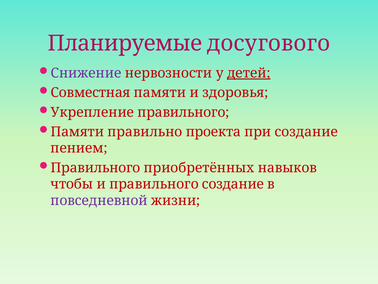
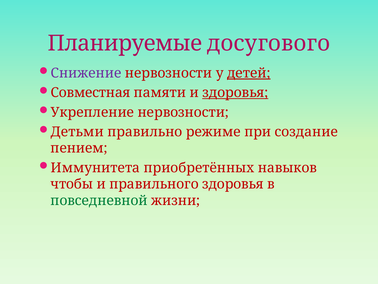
здоровья underline: none -> present (235, 93)
Укрепление правильного: правильного -> нервозности (183, 112)
Памяти: Памяти -> Детьми (77, 132)
проекта: проекта -> режиме (213, 132)
Правильного: Правильного -> Иммунитета (95, 167)
правильного создание: создание -> здоровья (233, 184)
повседневной colour: purple -> green (99, 200)
